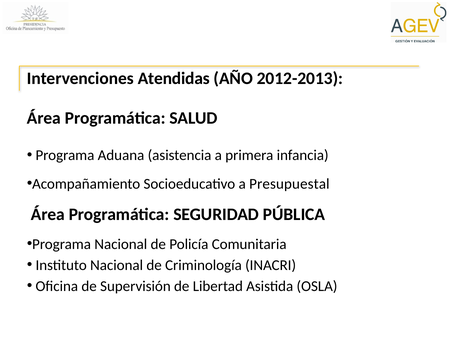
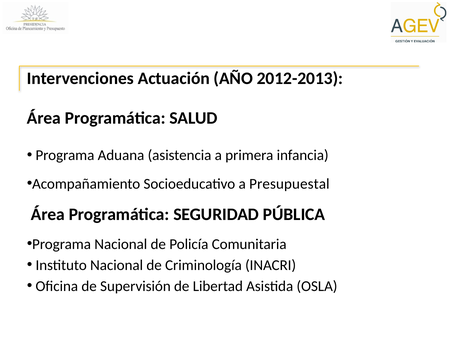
Atendidas: Atendidas -> Actuación (174, 78)
